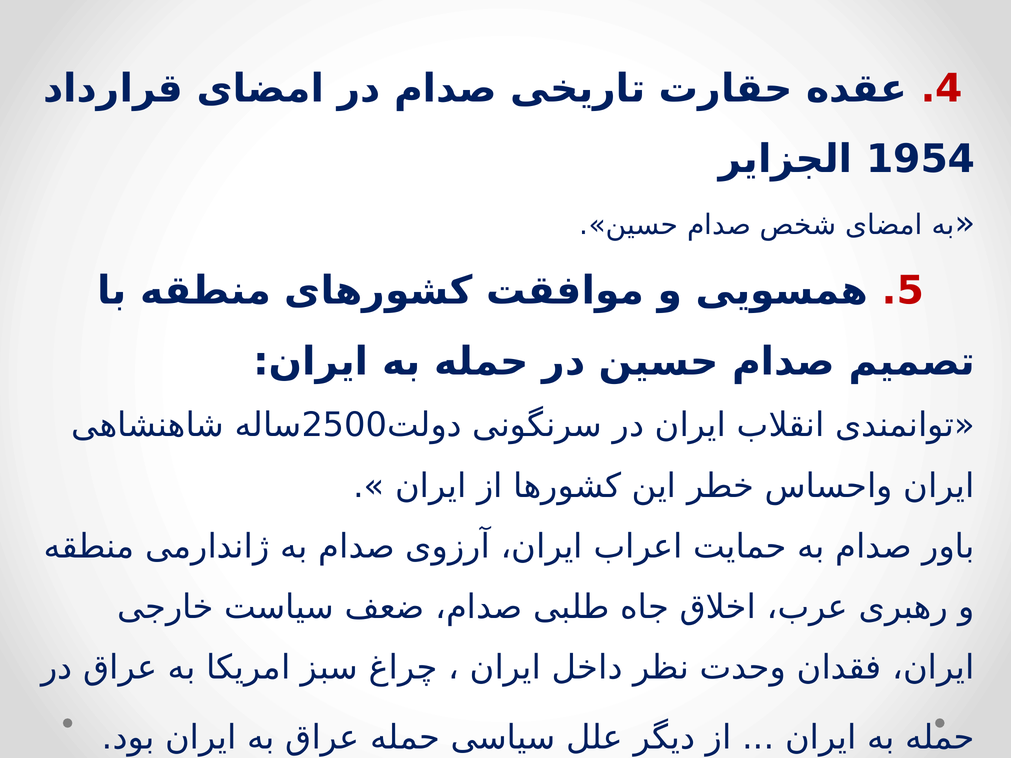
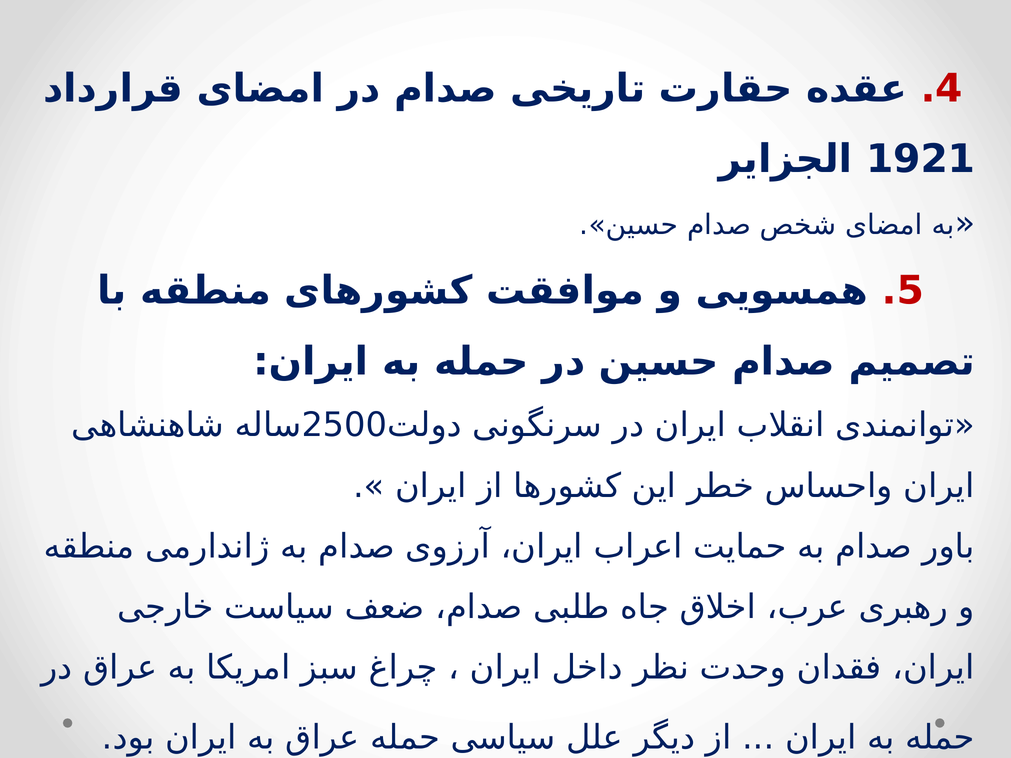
1954: 1954 -> 1921 (921, 159)
